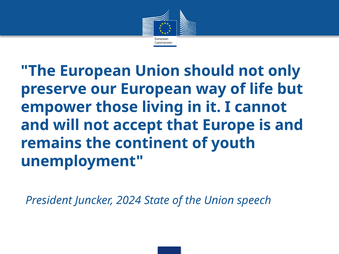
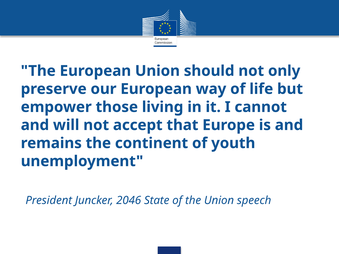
2024: 2024 -> 2046 (129, 200)
